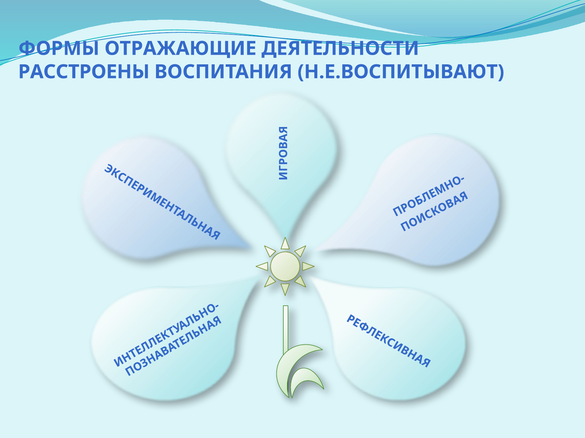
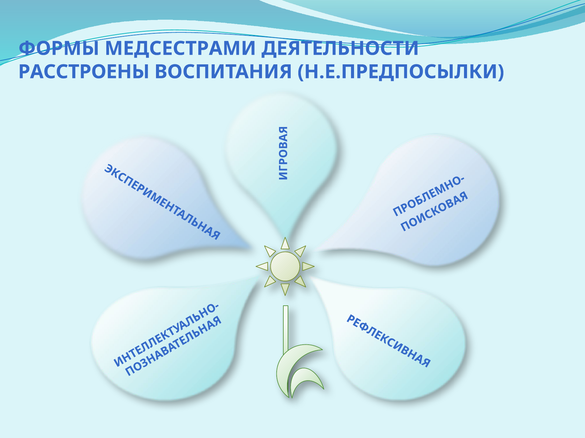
ОТРАЖАЮЩИЕ: ОТРАЖАЮЩИЕ -> МЕДСЕСТРАМИ (180, 49)
Н.Е.ВОСПИТЫВАЮТ: Н.Е.ВОСПИТЫВАЮТ -> Н.Е.ПРЕДПОСЫЛКИ (401, 72)
